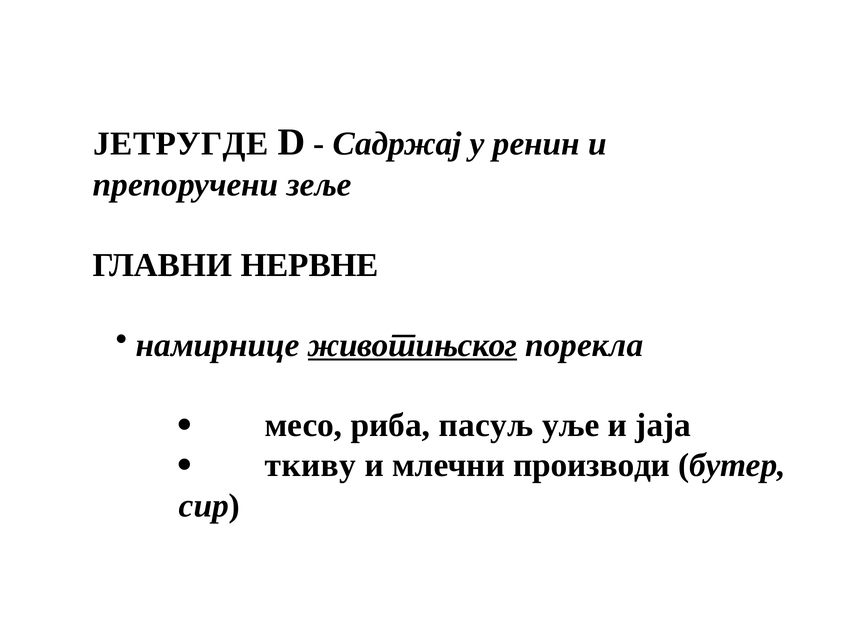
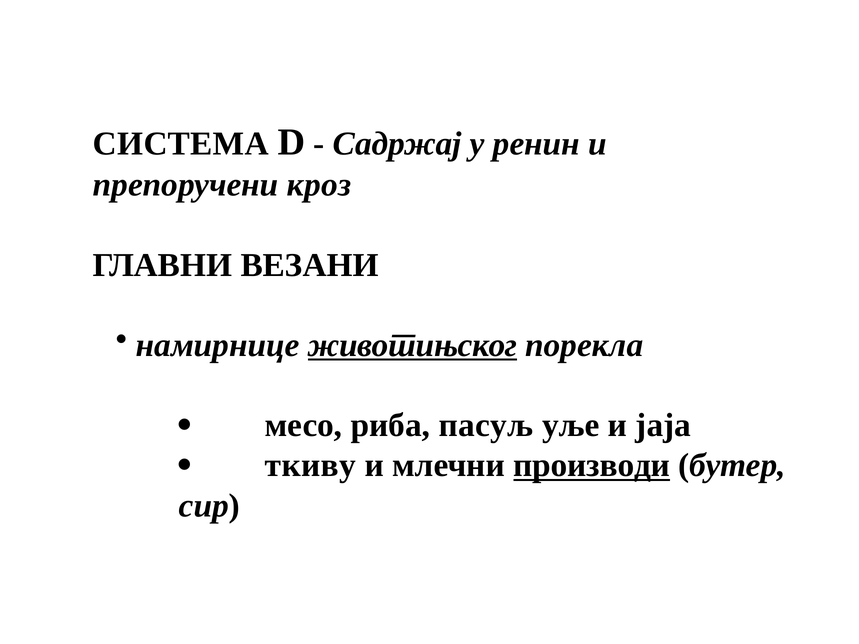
ЈЕТРУГДЕ: ЈЕТРУГДЕ -> СИСТЕМА (181, 144)
зеље: зеље -> кроз (319, 185)
НЕРВНЕ: НЕРВНЕ -> ВЕЗАНИ (310, 265)
производи underline: none -> present (592, 466)
